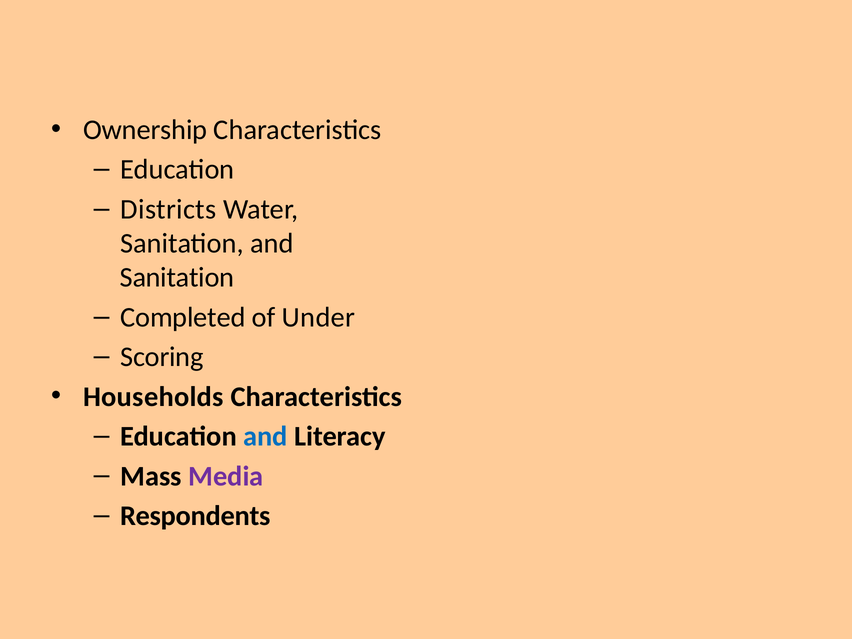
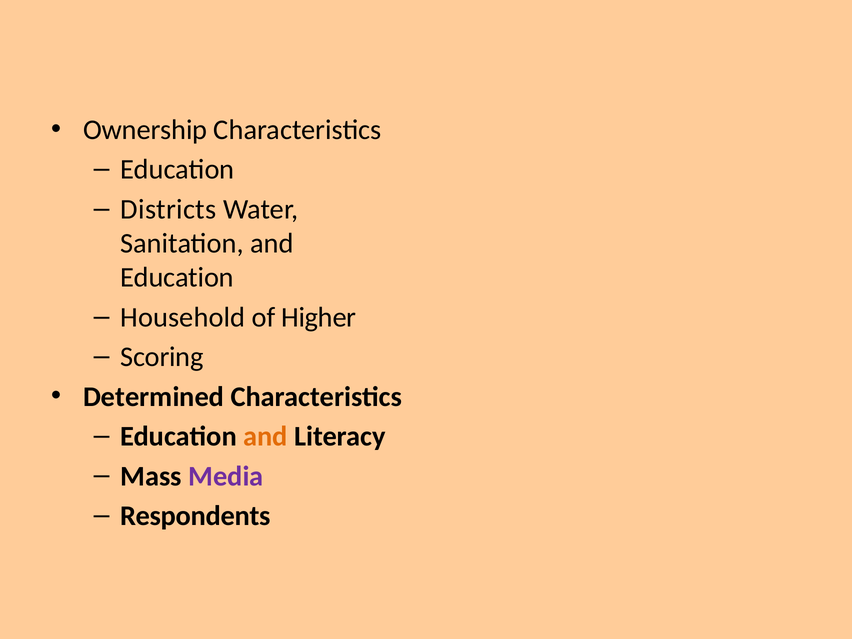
Sanitation: Sanitation -> Education (177, 277)
Completed: Completed -> Household (183, 317)
Under: Under -> Higher (319, 317)
Households: Households -> Determined (154, 397)
and colour: blue -> orange (265, 436)
